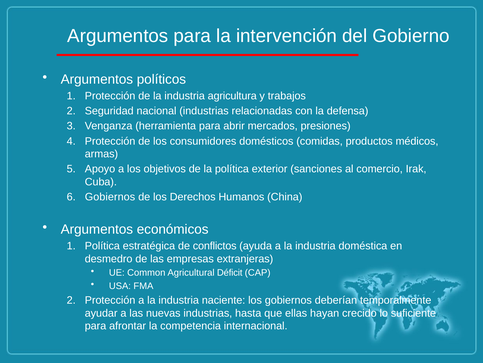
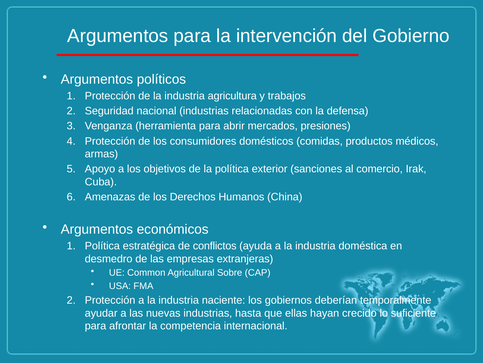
Gobiernos: Gobiernos -> Amenazas (110, 197)
Déficit: Déficit -> Sobre (230, 272)
